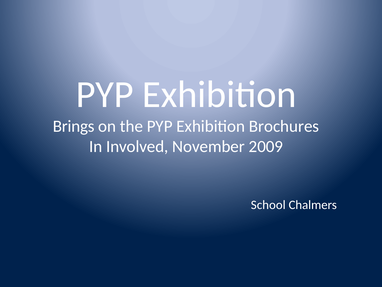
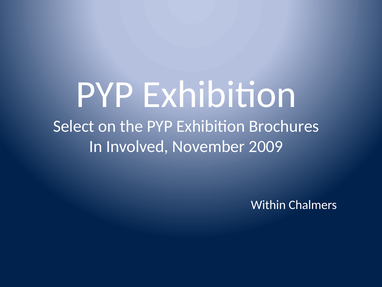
Brings: Brings -> Select (74, 126)
School: School -> Within (268, 205)
